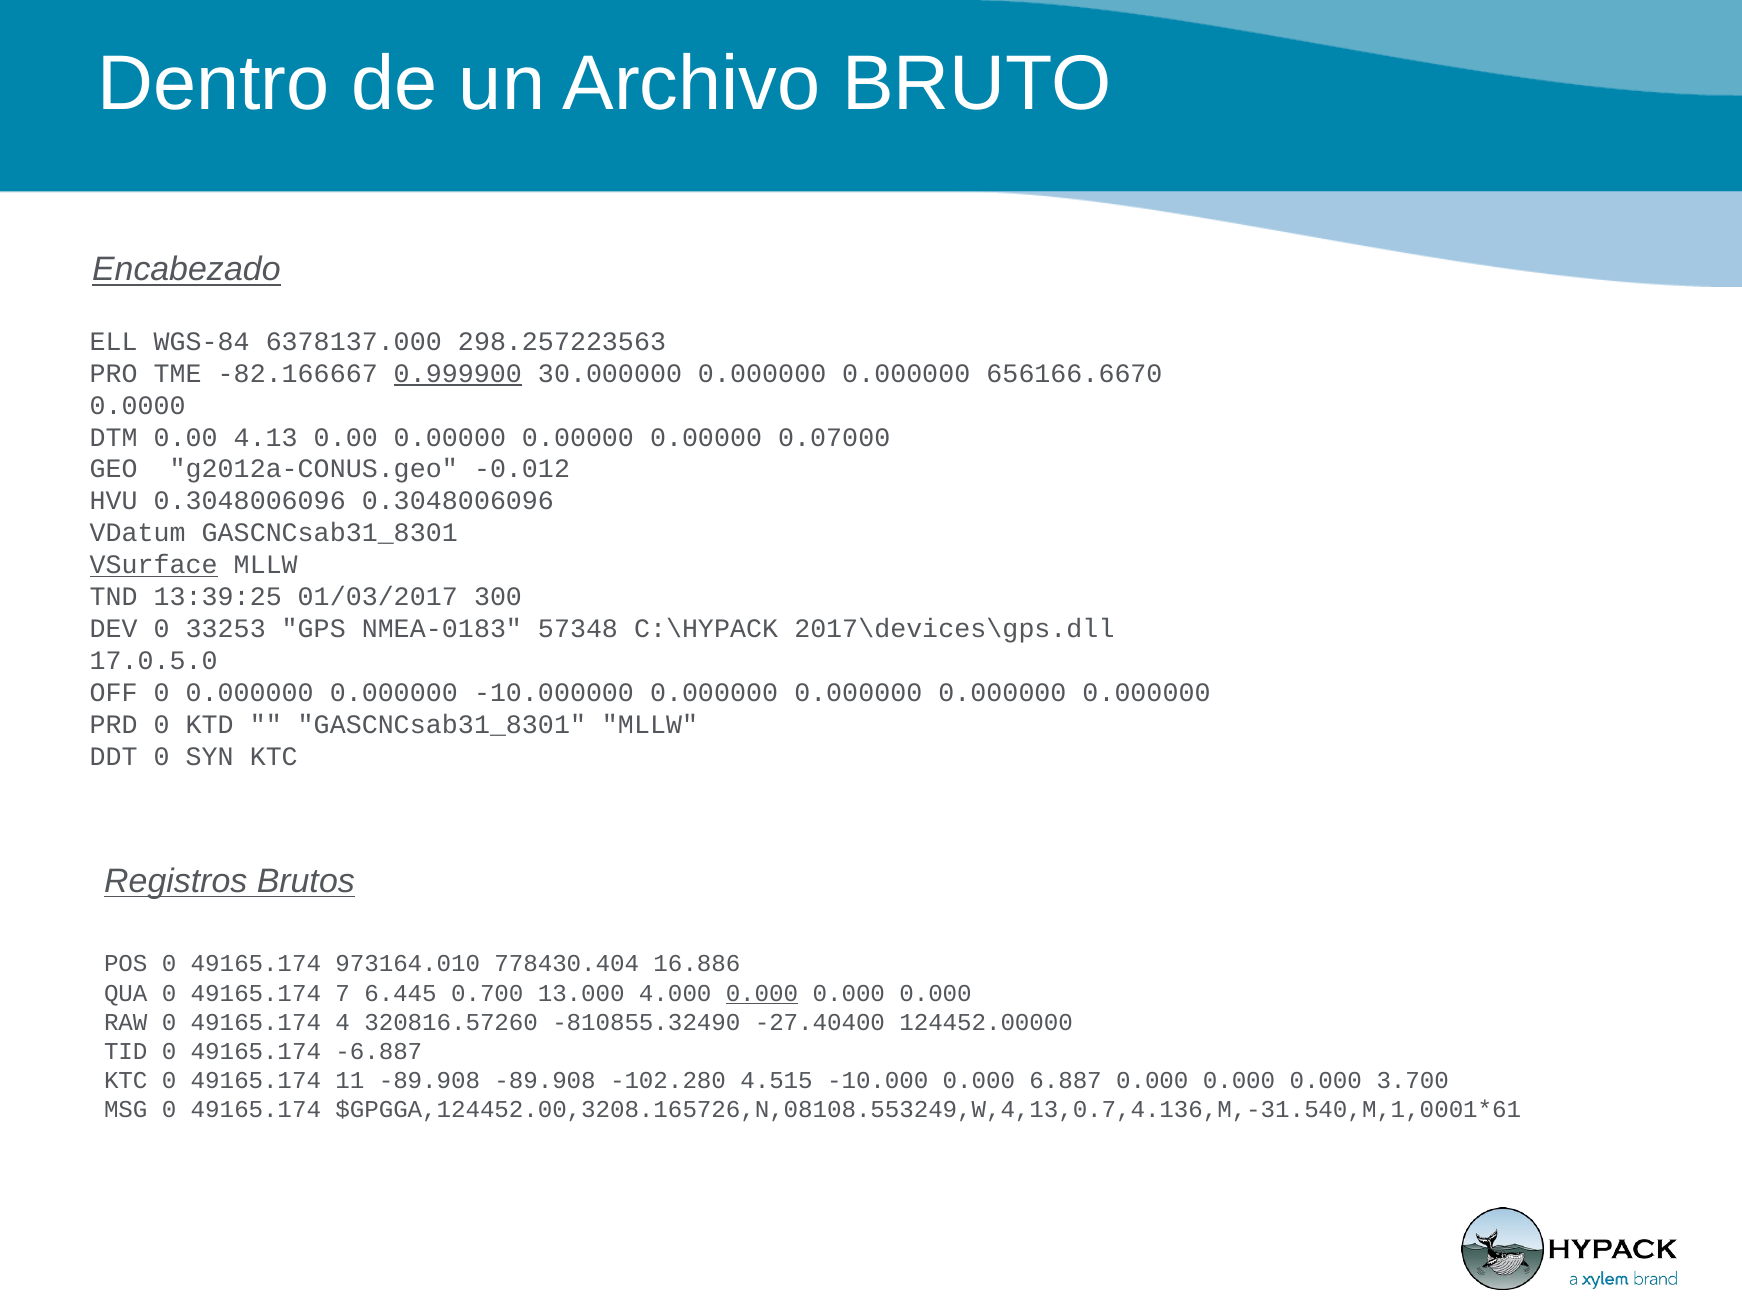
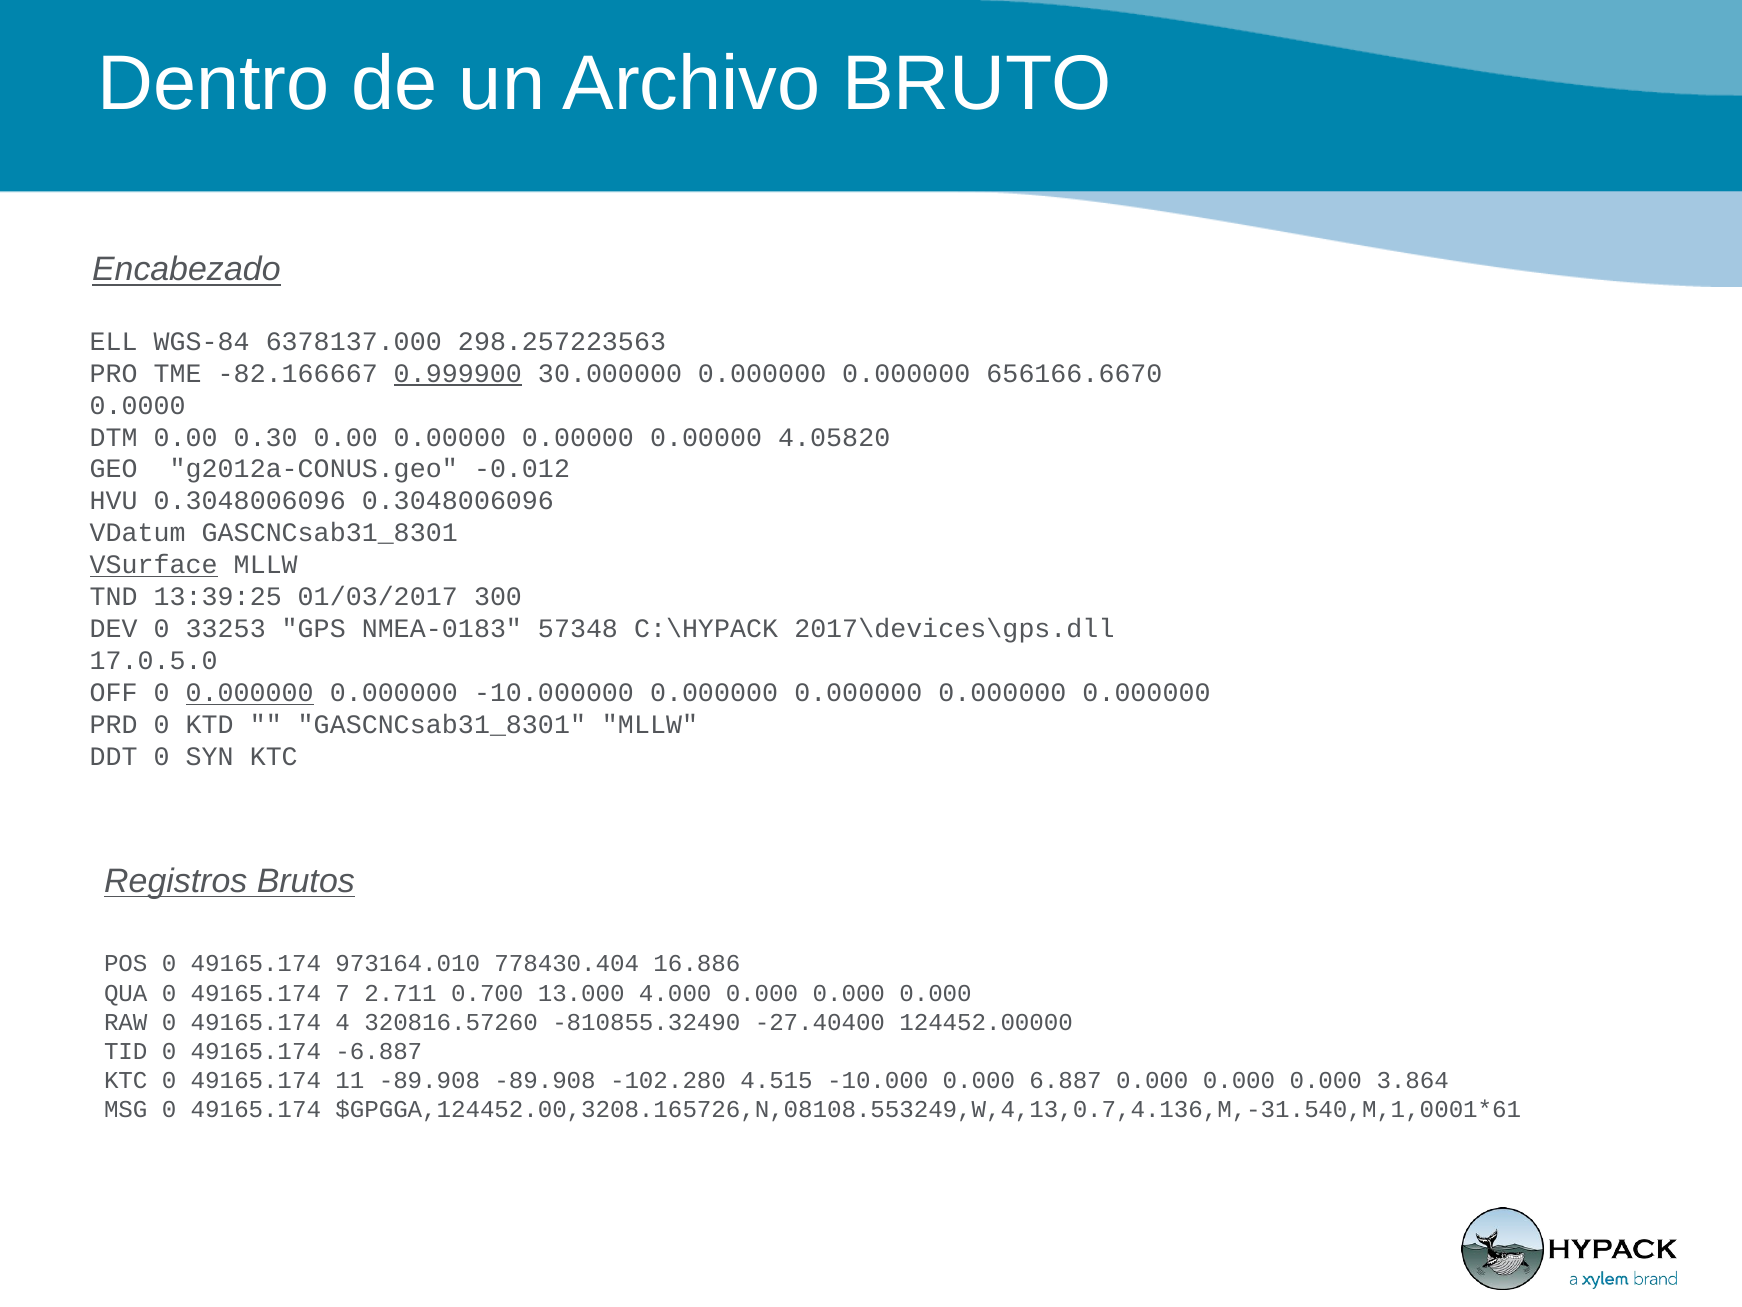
4.13: 4.13 -> 0.30 (266, 437)
0.07000: 0.07000 -> 4.05820 (834, 437)
0.000000 underline: none -> present (250, 693)
6.445: 6.445 -> 2.711 (400, 993)
0.000 underline: present -> none (762, 993)
3.700: 3.700 -> 3.864 (1413, 1080)
